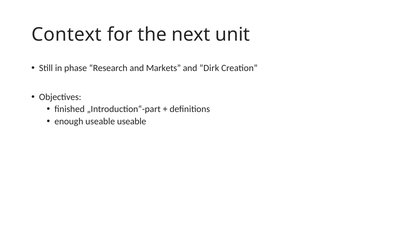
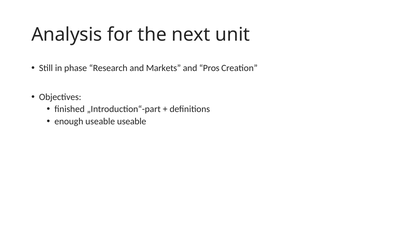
Context: Context -> Analysis (67, 35)
Dirk: Dirk -> Pros (209, 68)
